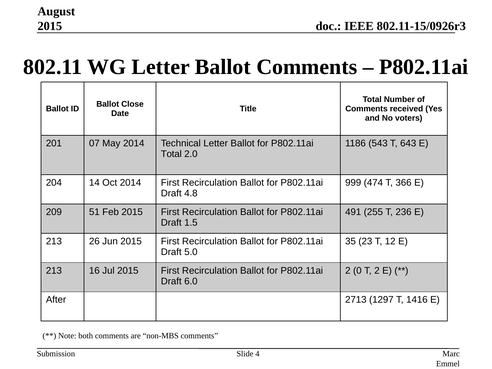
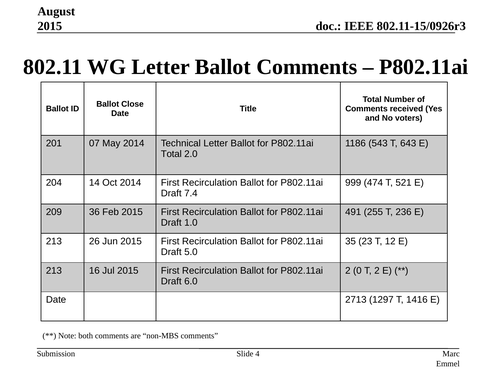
366: 366 -> 521 (404, 183)
4.8: 4.8 -> 7.4 (191, 193)
51: 51 -> 36 (94, 212)
1.5: 1.5 -> 1.0 (191, 223)
After: After -> Date (56, 300)
